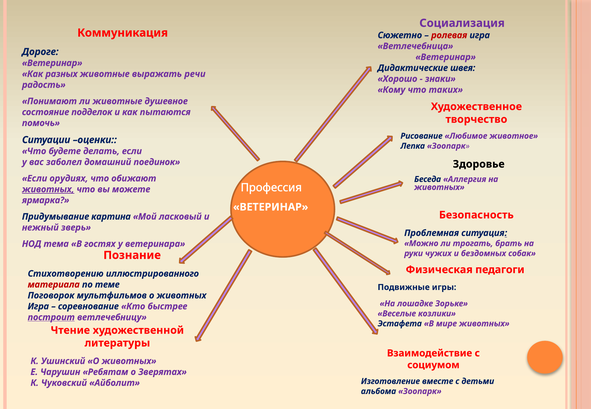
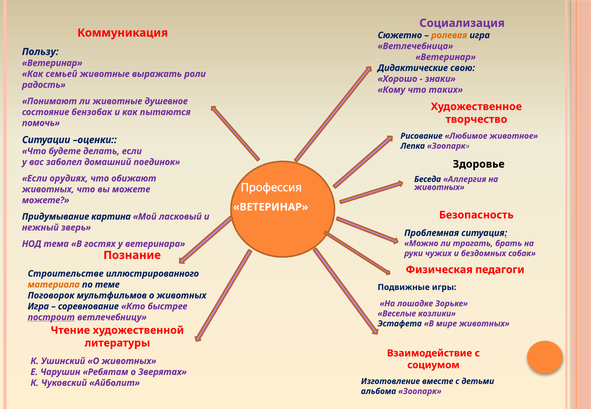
ролевая colour: red -> orange (449, 35)
Дороге: Дороге -> Пользу (40, 52)
швея: швея -> свою (463, 68)
разных: разных -> семьей (61, 74)
речи: речи -> роли (195, 74)
подделок: подделок -> бензобак (92, 112)
животных underline: present -> none (48, 189)
ярмарка: ярмарка -> можете (46, 200)
Стихотворению: Стихотворению -> Строительстве (66, 274)
материала colour: red -> orange (54, 285)
